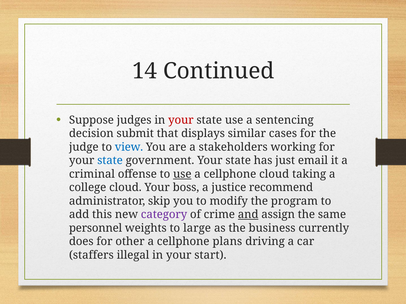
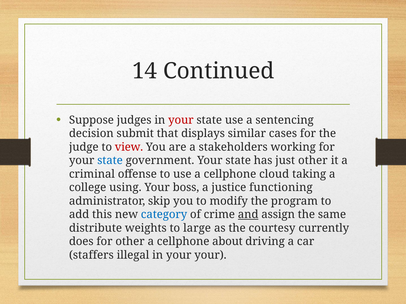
view colour: blue -> red (129, 147)
just email: email -> other (313, 161)
use underline: present -> none (182, 174)
college cloud: cloud -> using (125, 188)
recommend: recommend -> functioning (281, 188)
category colour: purple -> blue (164, 215)
personnel: personnel -> distribute (95, 228)
business: business -> courtesy (272, 228)
plans: plans -> about (227, 242)
your start: start -> your (210, 256)
